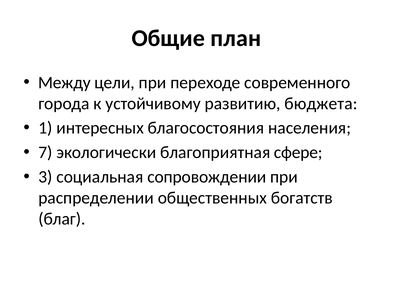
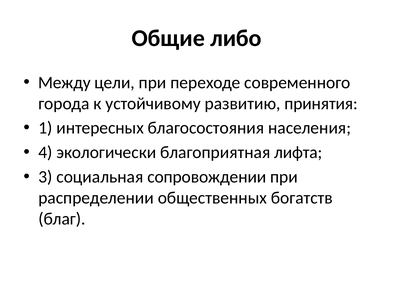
план: план -> либо (236, 38)
бюджета: бюджета -> принятия (321, 103)
7: 7 -> 4 (45, 152)
сфере: сфере -> лифта (298, 152)
